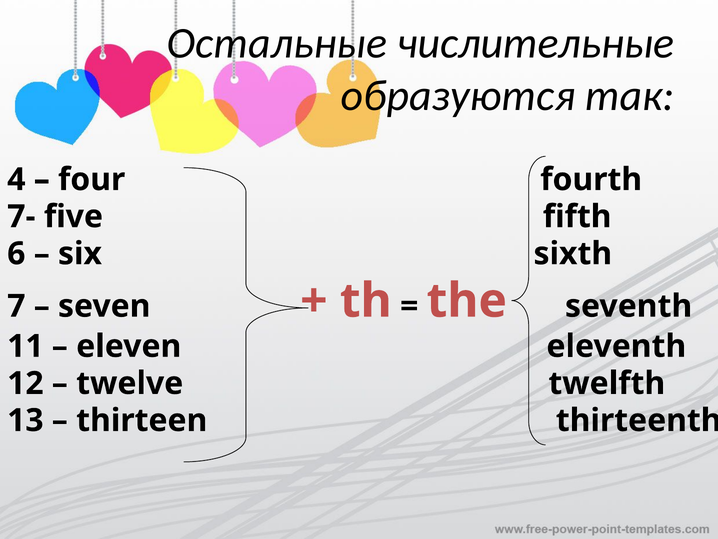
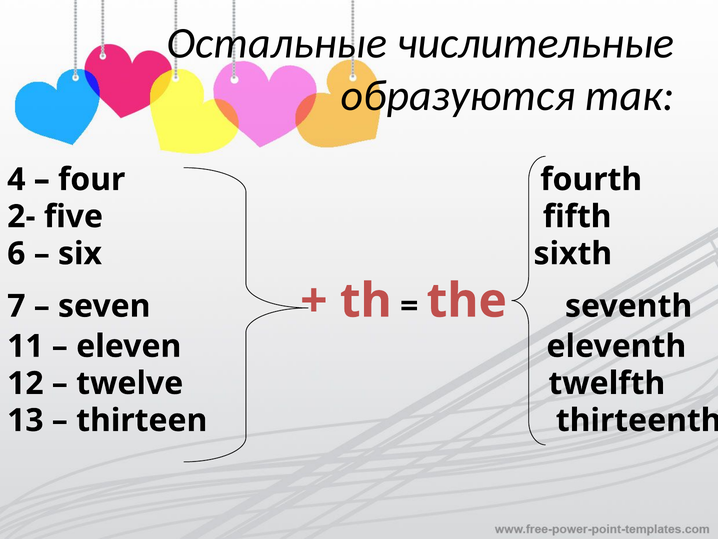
7-: 7- -> 2- (21, 216)
